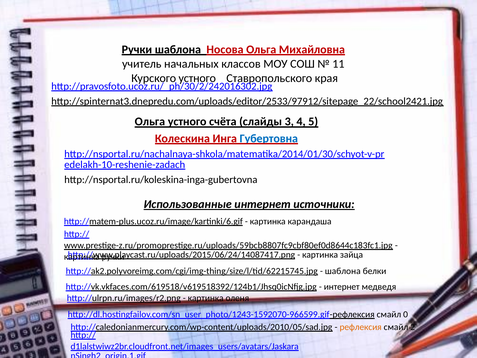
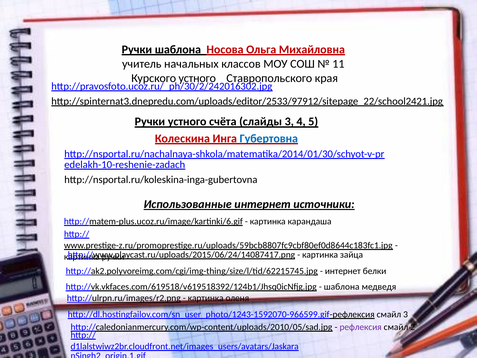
Ольга: Ольга -> Ручки (150, 122)
шаблона: шаблона -> интернет (343, 271)
интернет: интернет -> шаблона (342, 287)
http://dl.hostingfailov.com/sn_user_photo/1243-1592070-966599.gif-рефлексия смайл 0: 0 -> 3 (406, 314)
рефлексия colour: orange -> purple (361, 327)
